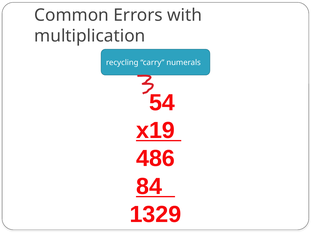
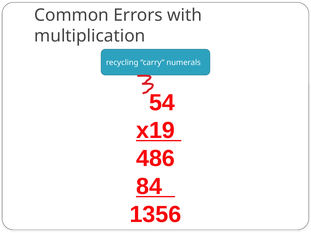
1329: 1329 -> 1356 (155, 215)
